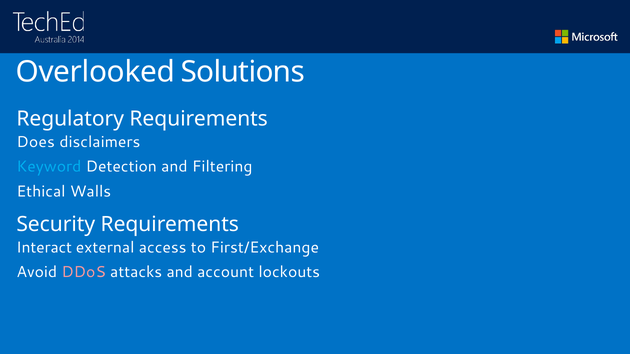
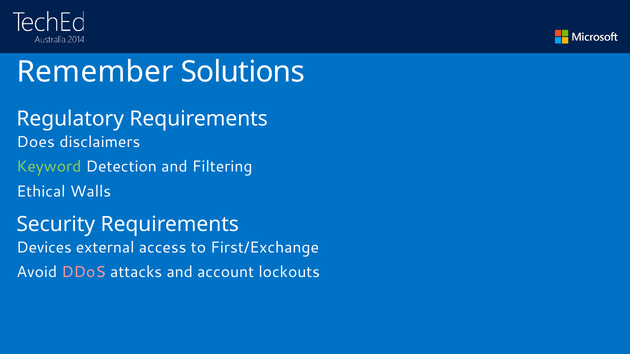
Overlooked: Overlooked -> Remember (95, 72)
Keyword colour: light blue -> light green (49, 167)
Interact: Interact -> Devices (44, 248)
